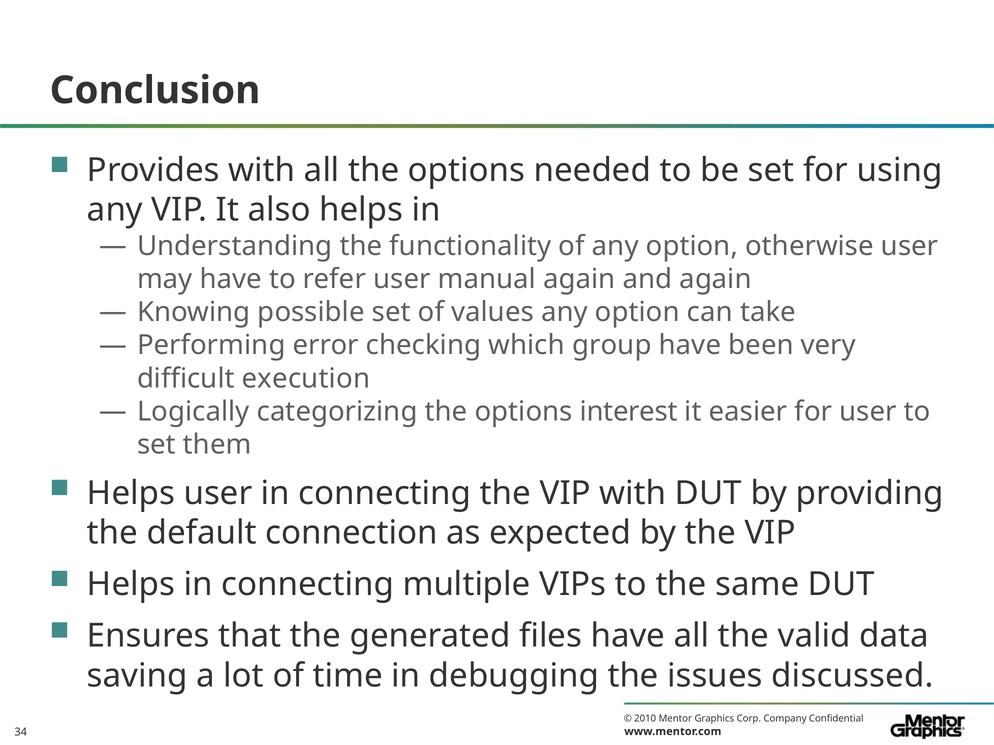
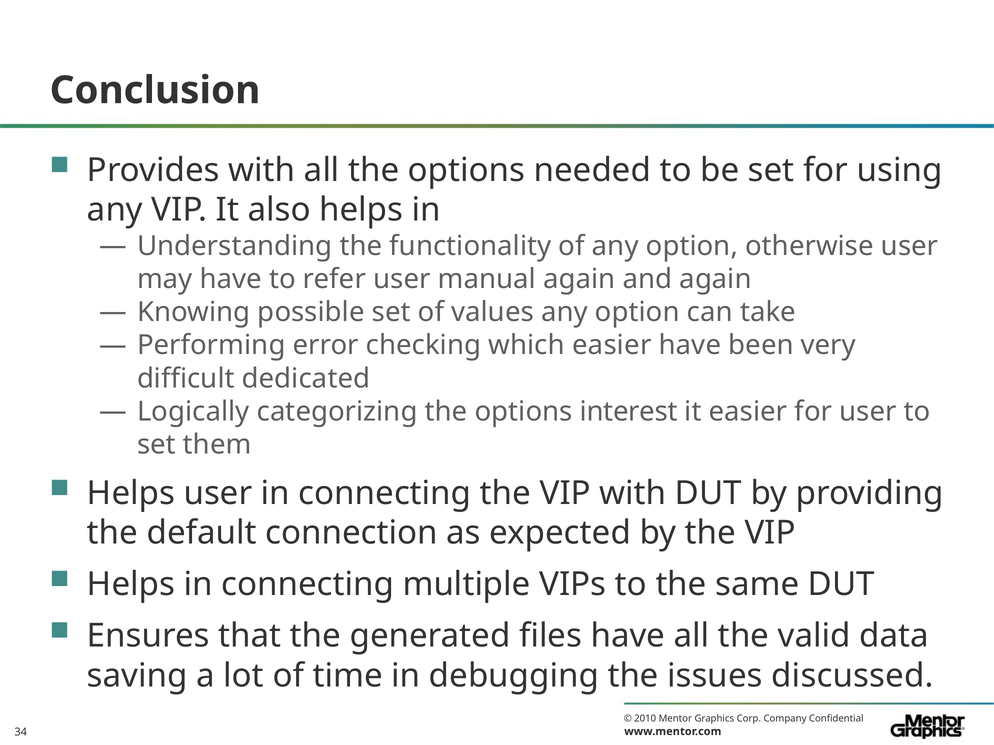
which group: group -> easier (612, 346)
execution: execution -> dedicated (306, 379)
